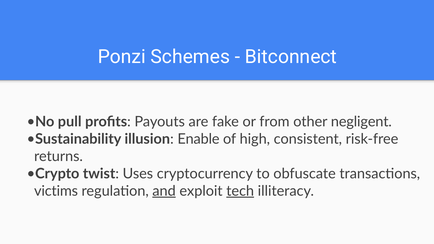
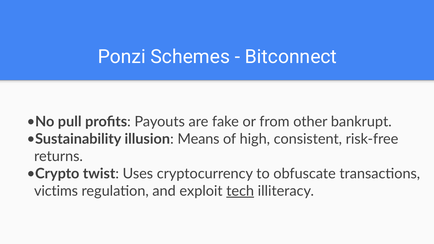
negligent: negligent -> bankrupt (361, 122)
Enable: Enable -> Means (198, 139)
and underline: present -> none (164, 191)
